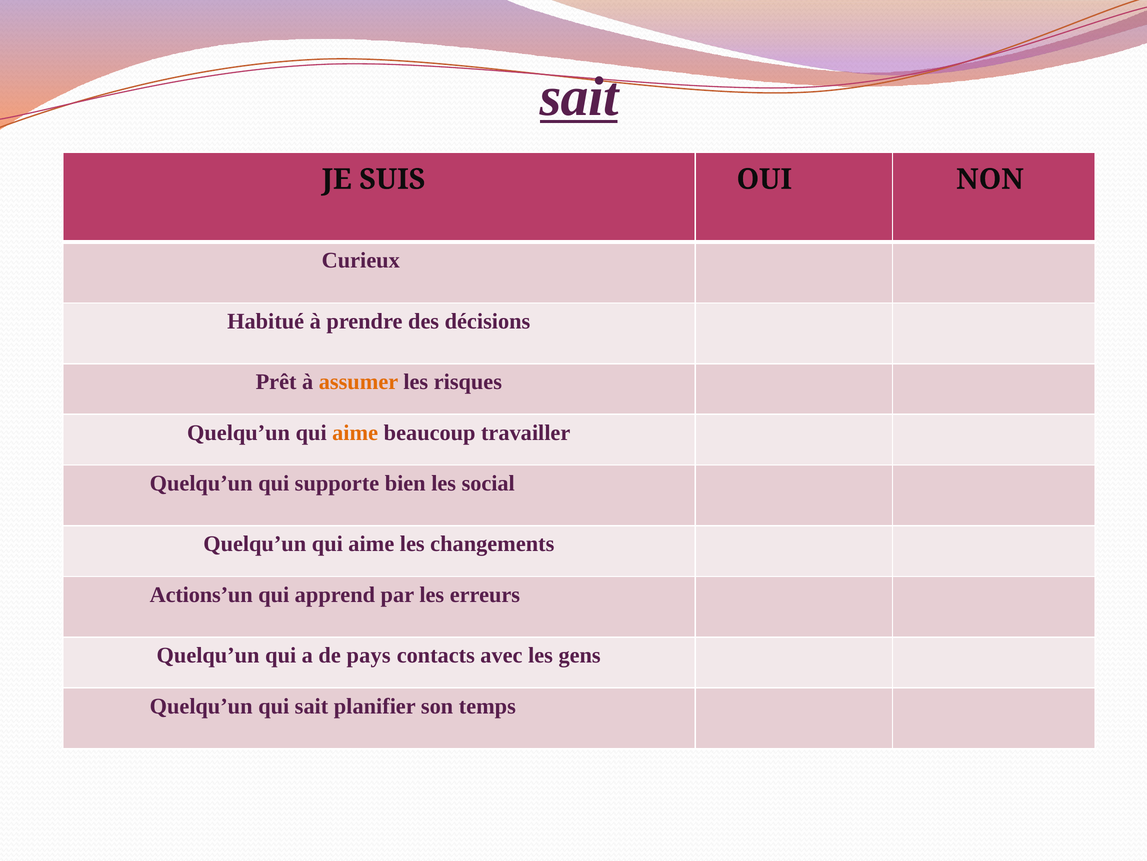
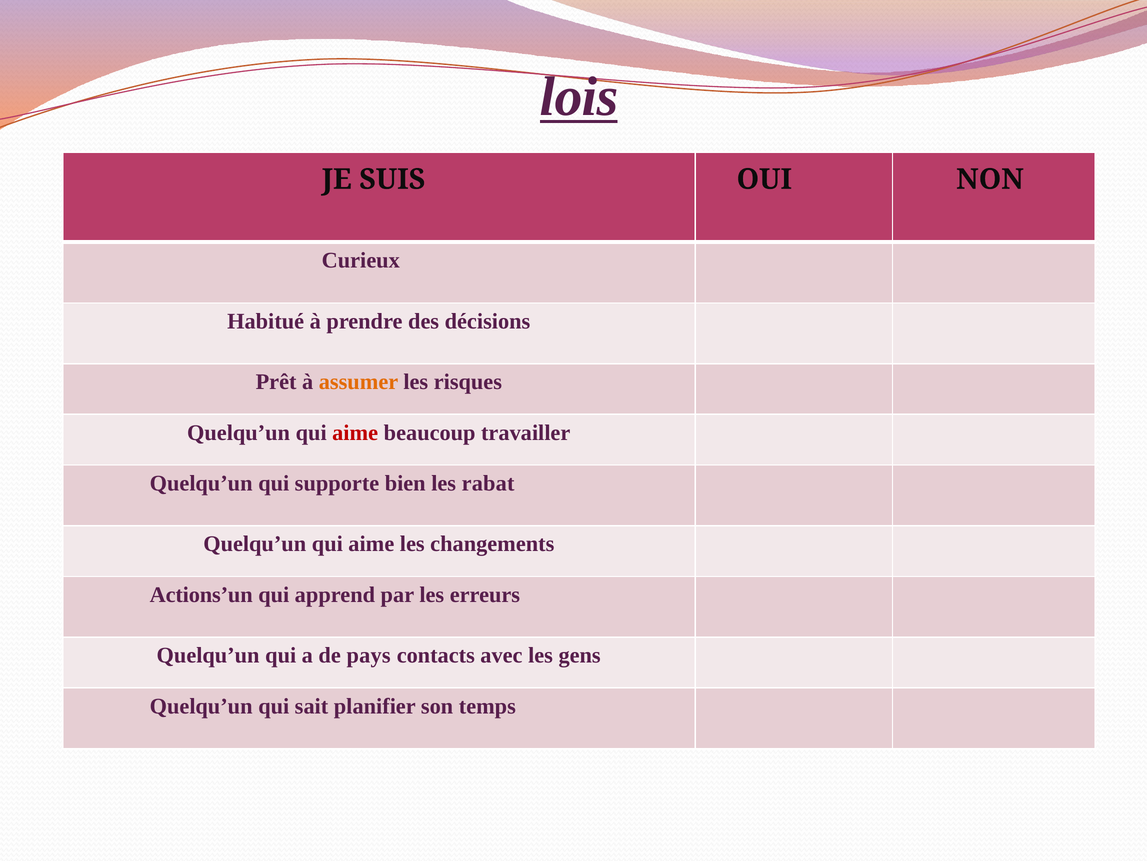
sait: sait -> lois (579, 97)
aime colour: orange -> red (355, 432)
social: social -> rabat (488, 483)
